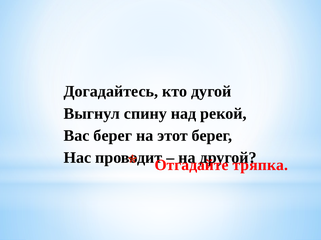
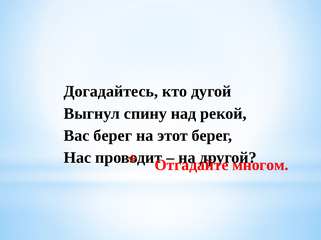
тряпка: тряпка -> многом (260, 166)
